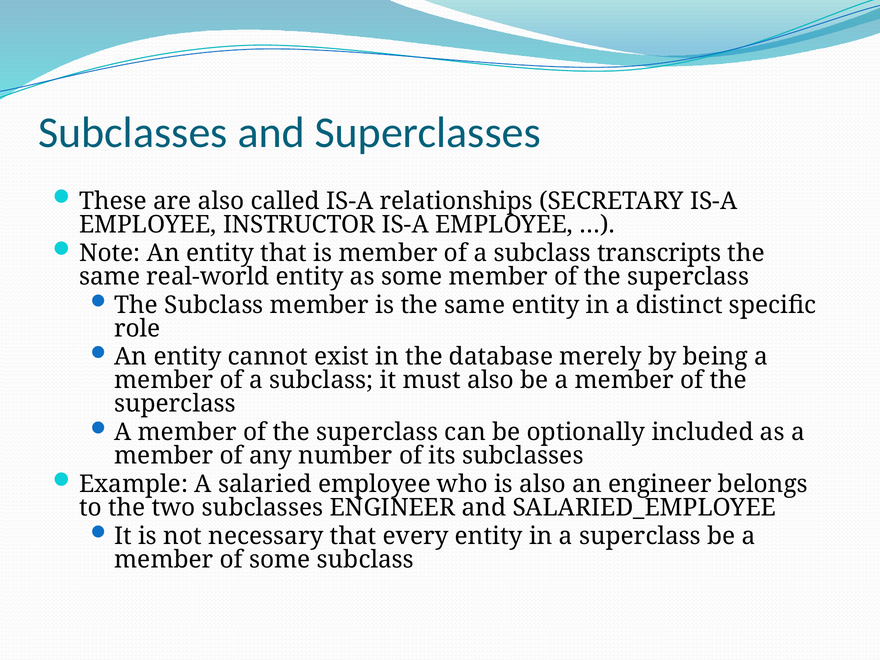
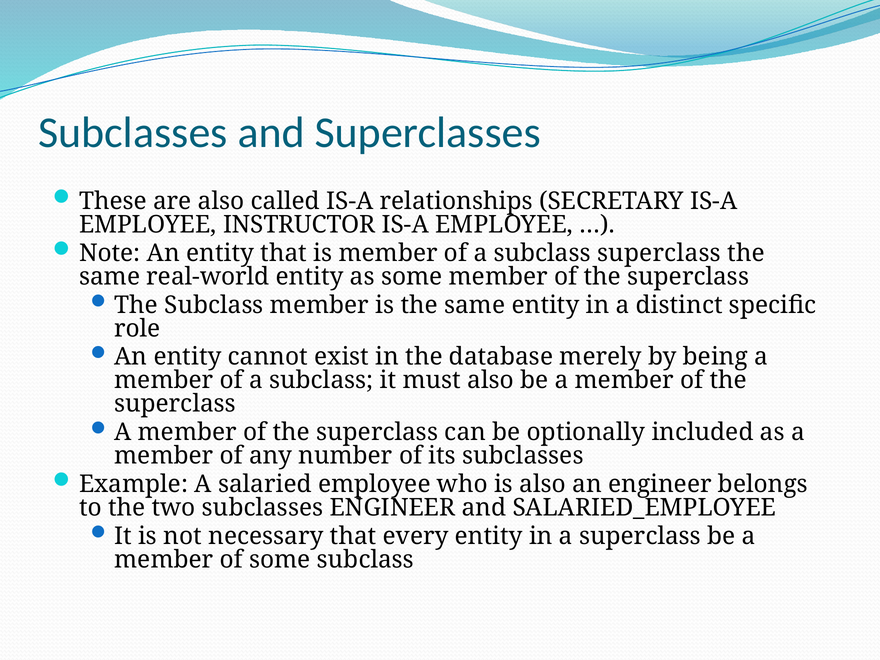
subclass transcripts: transcripts -> superclass (659, 253)
